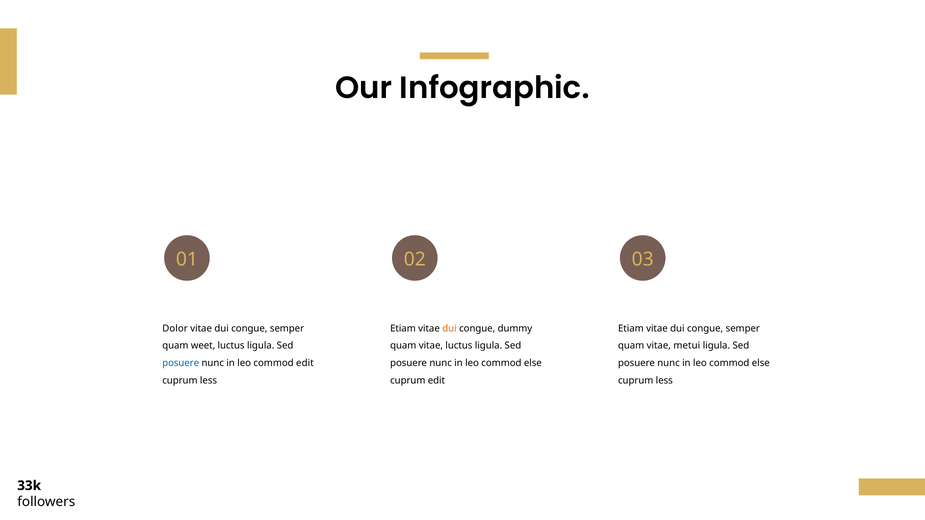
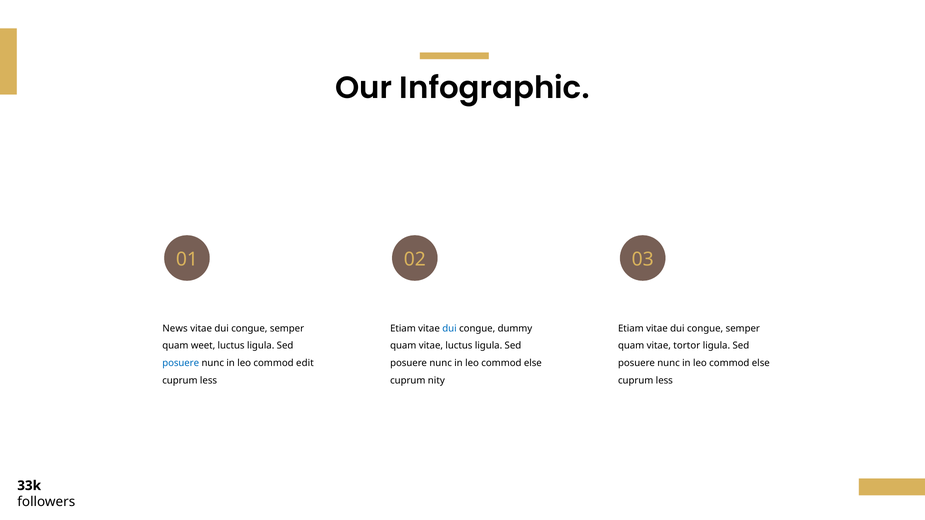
Dolor: Dolor -> News (175, 329)
dui colour: orange -> blue (449, 329)
metui: metui -> tortor (687, 346)
cuprum edit: edit -> nity (436, 381)
